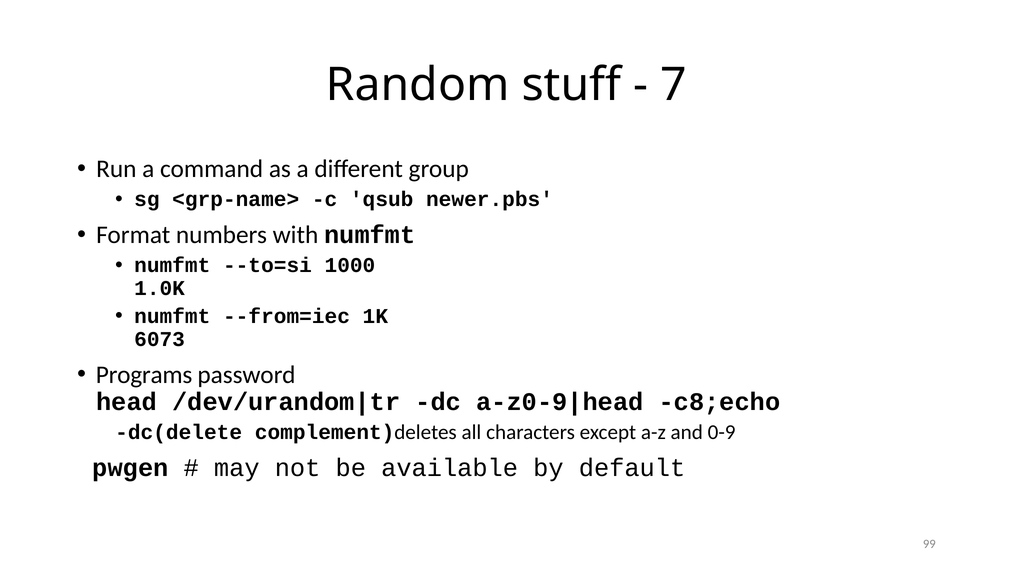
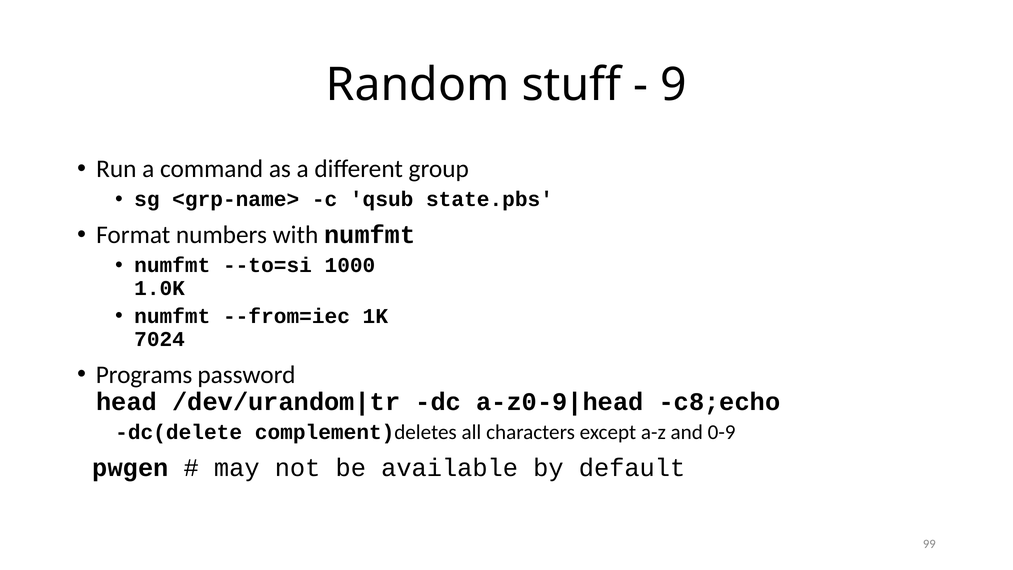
7: 7 -> 9 (673, 85)
newer.pbs: newer.pbs -> state.pbs (490, 199)
6073: 6073 -> 7024 (160, 339)
